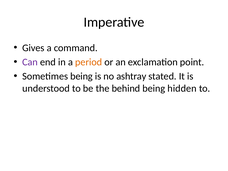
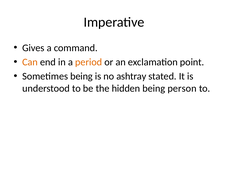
Can colour: purple -> orange (30, 62)
behind: behind -> hidden (126, 88)
hidden: hidden -> person (182, 88)
